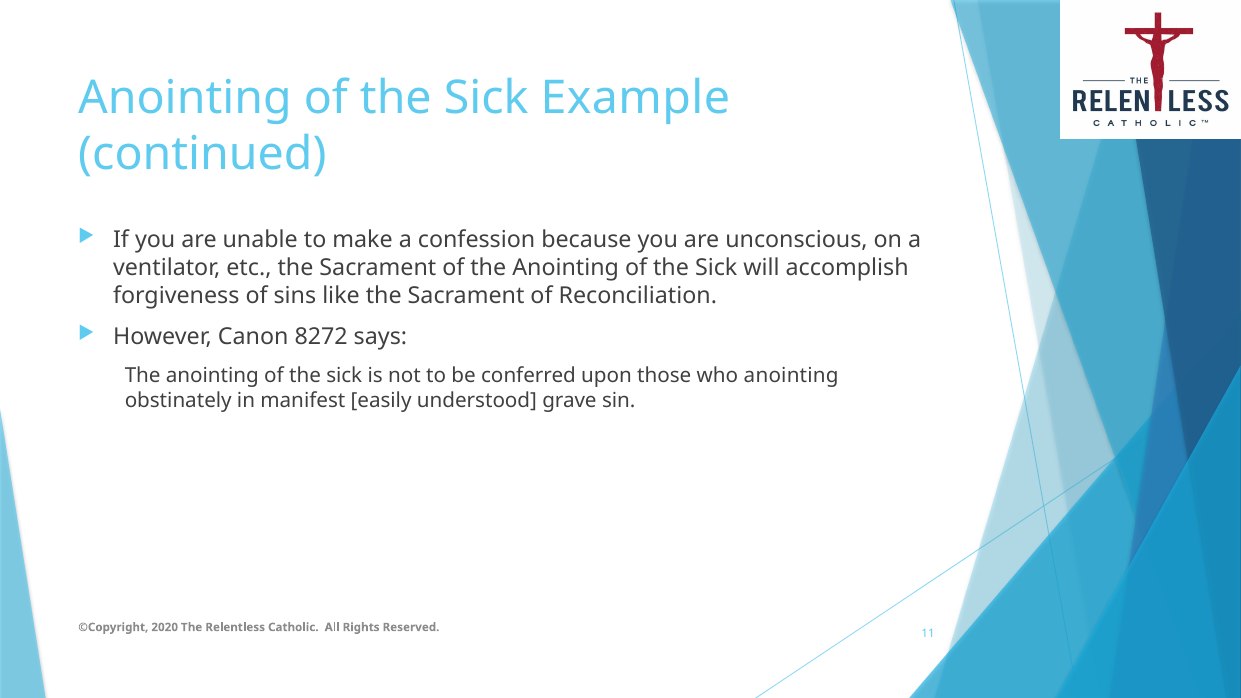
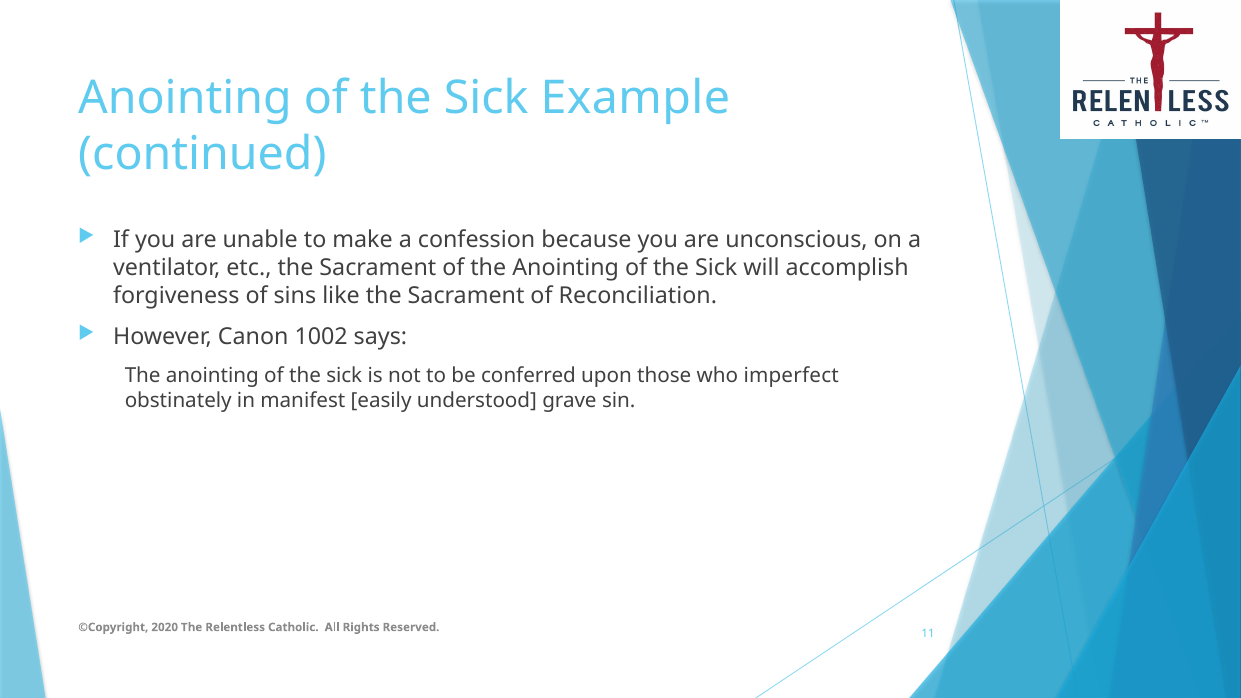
8272: 8272 -> 1002 (321, 337)
who anointing: anointing -> imperfect (791, 376)
